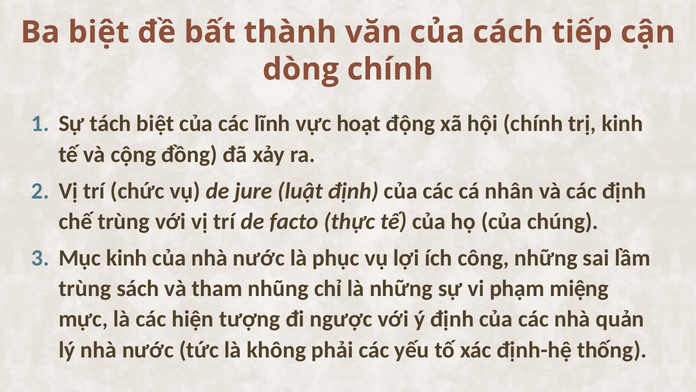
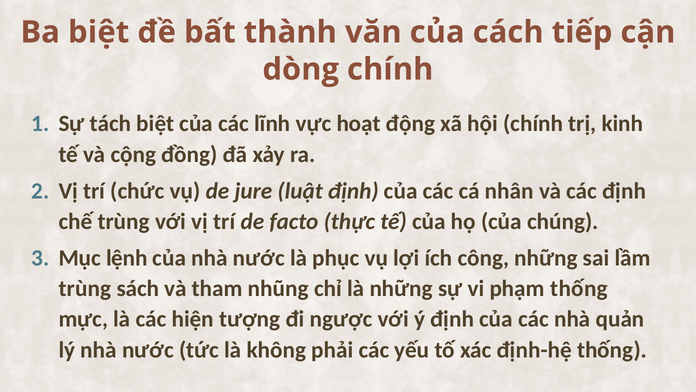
Mục kinh: kinh -> lệnh (127, 258)
phạm miệng: miệng -> thống (579, 288)
